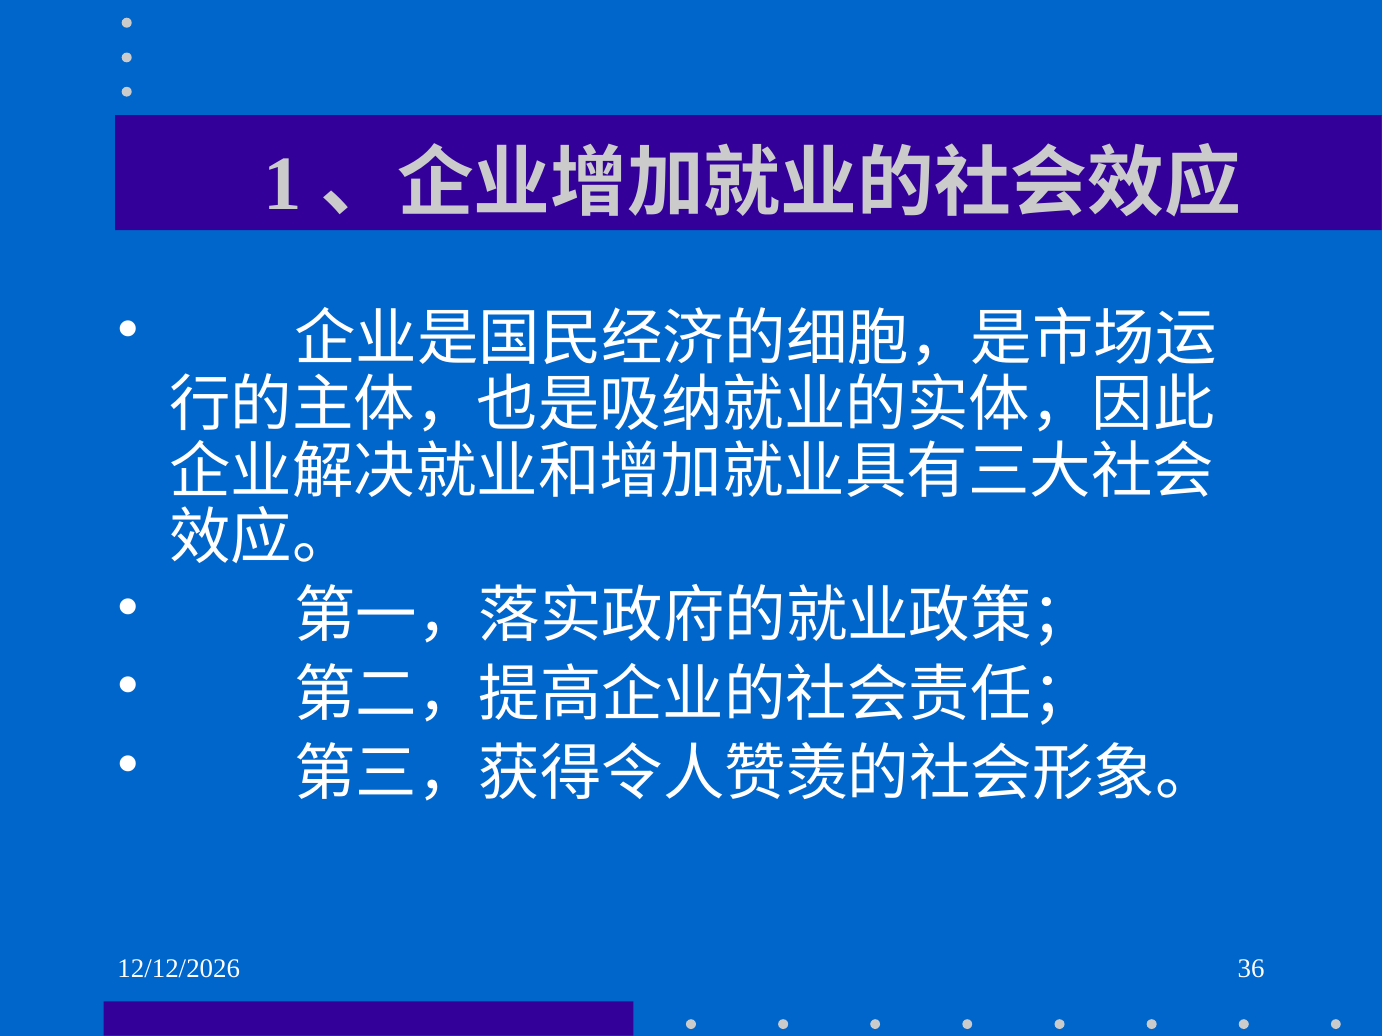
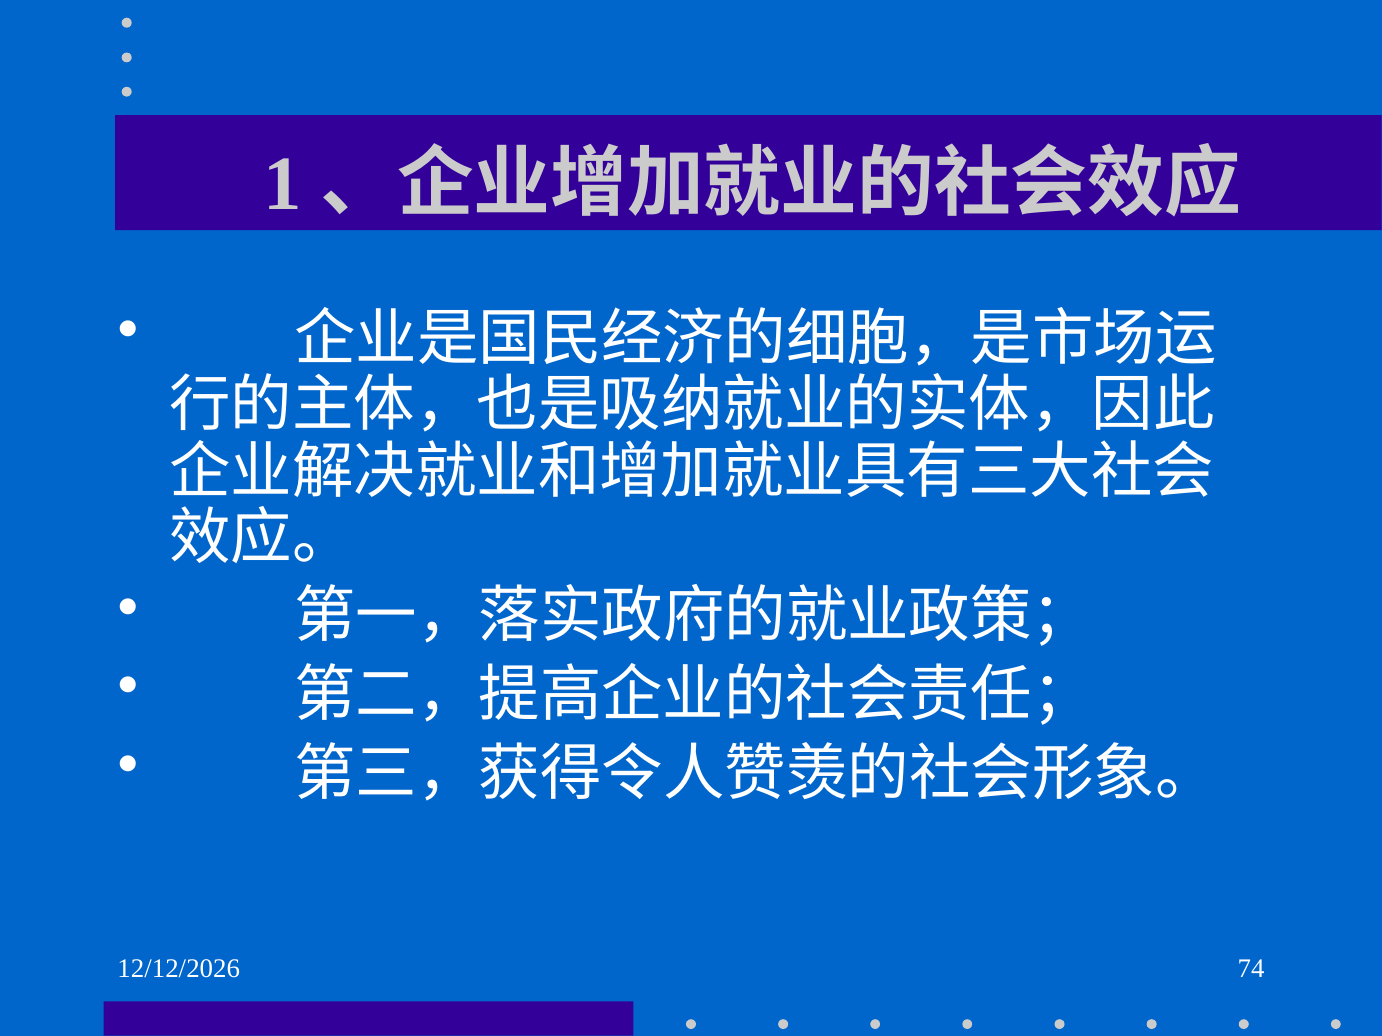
36: 36 -> 74 (1251, 969)
